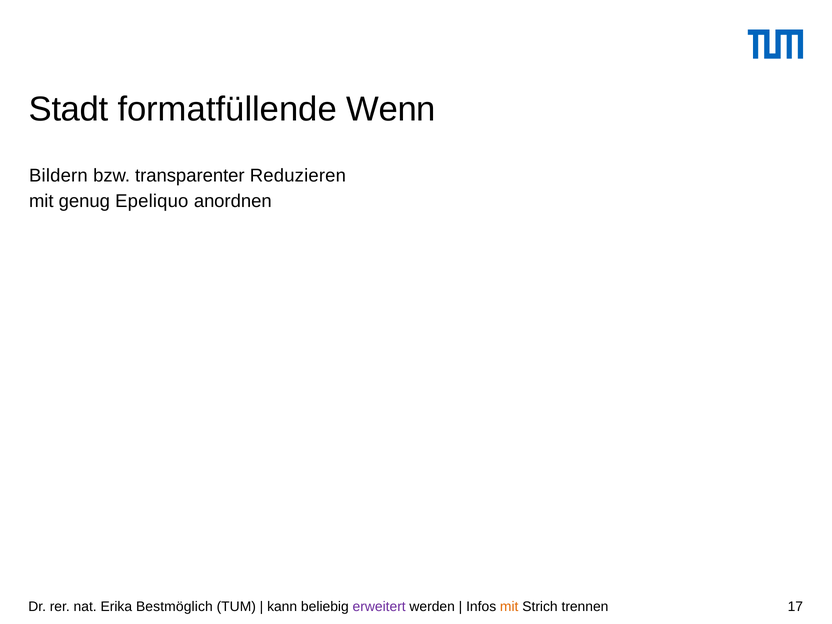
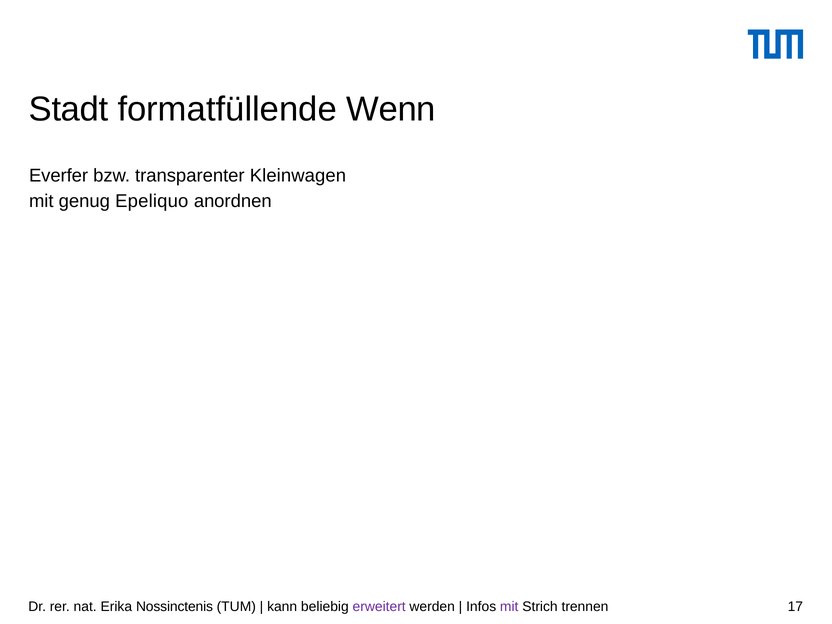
Bildern: Bildern -> Everfer (59, 176)
Reduzieren: Reduzieren -> Kleinwagen (298, 176)
Bestmöglich: Bestmöglich -> Nossinctenis (175, 607)
mit colour: orange -> purple (509, 607)
